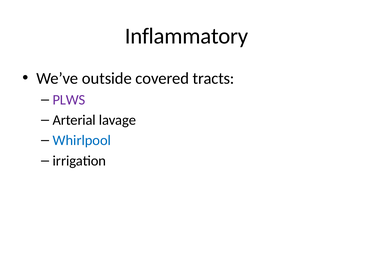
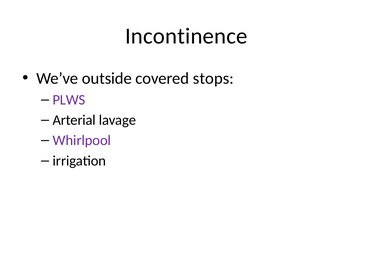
Inflammatory: Inflammatory -> Incontinence (186, 36)
tracts: tracts -> stops (213, 78)
Whirlpool colour: blue -> purple (82, 140)
